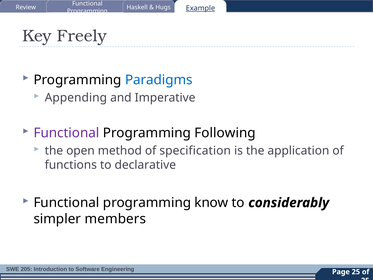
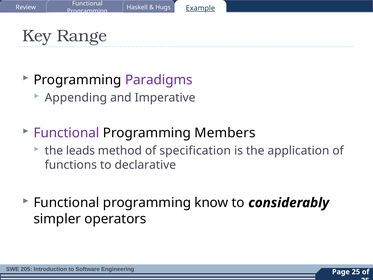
Freely: Freely -> Range (82, 36)
Paradigms colour: blue -> purple (159, 80)
Following: Following -> Members (225, 133)
open: open -> leads (80, 151)
members: members -> operators (115, 219)
